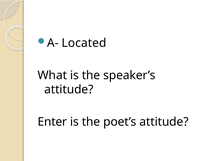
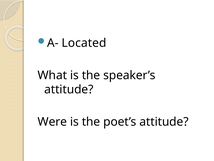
Enter: Enter -> Were (52, 121)
